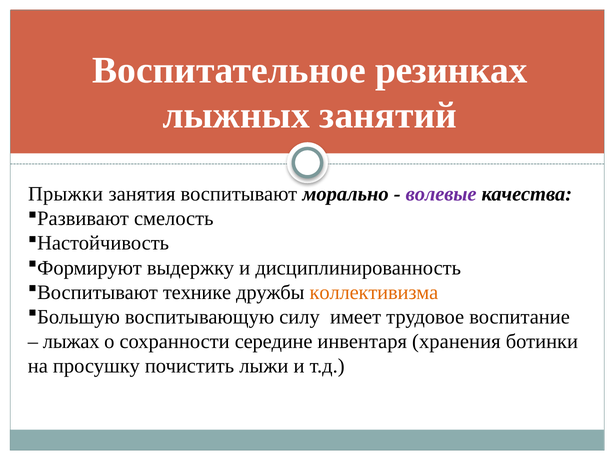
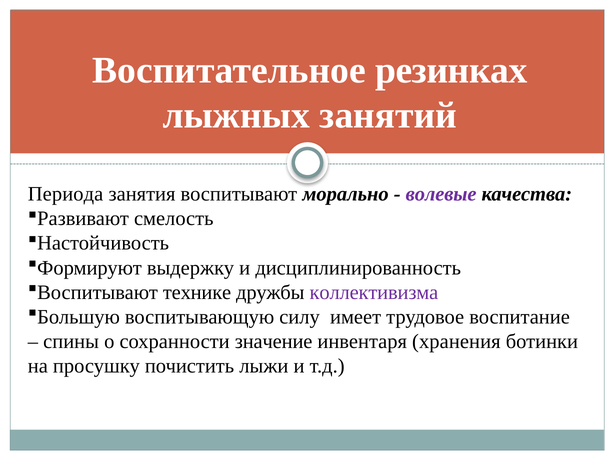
Прыжки: Прыжки -> Периода (66, 194)
коллективизма colour: orange -> purple (374, 293)
лыжах: лыжах -> спины (71, 342)
середине: середине -> значение (274, 342)
